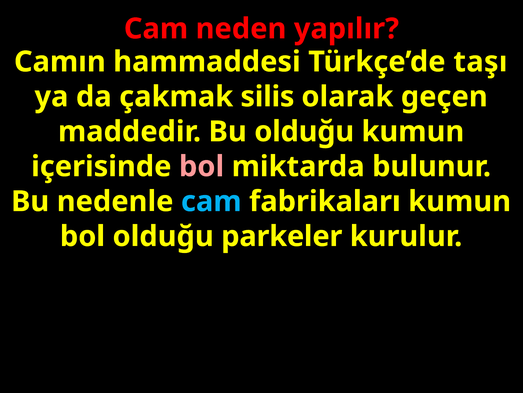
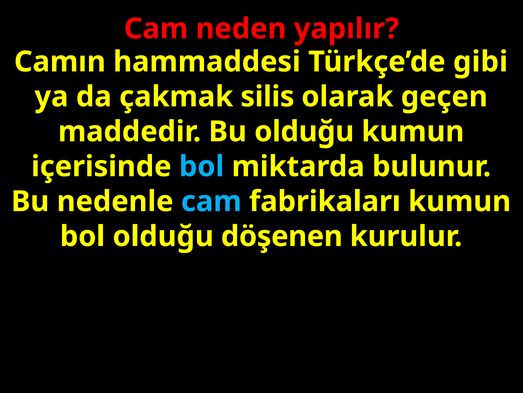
taşı: taşı -> gibi (480, 62)
bol colour: pink -> light blue (202, 166)
parkeler: parkeler -> döşenen (282, 236)
